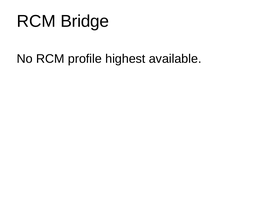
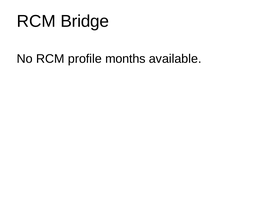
highest: highest -> months (125, 59)
